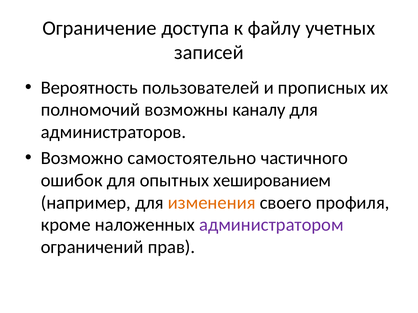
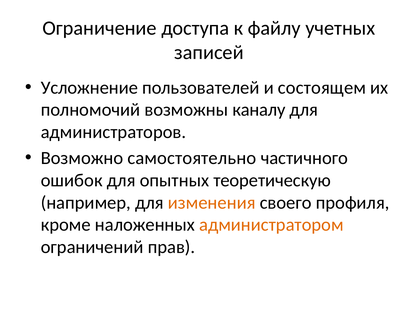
Вероятность: Вероятность -> Усложнение (89, 88)
прописных: прописных -> состоящем (322, 88)
хешированием: хешированием -> теоретическую (272, 181)
администратором colour: purple -> orange (271, 225)
